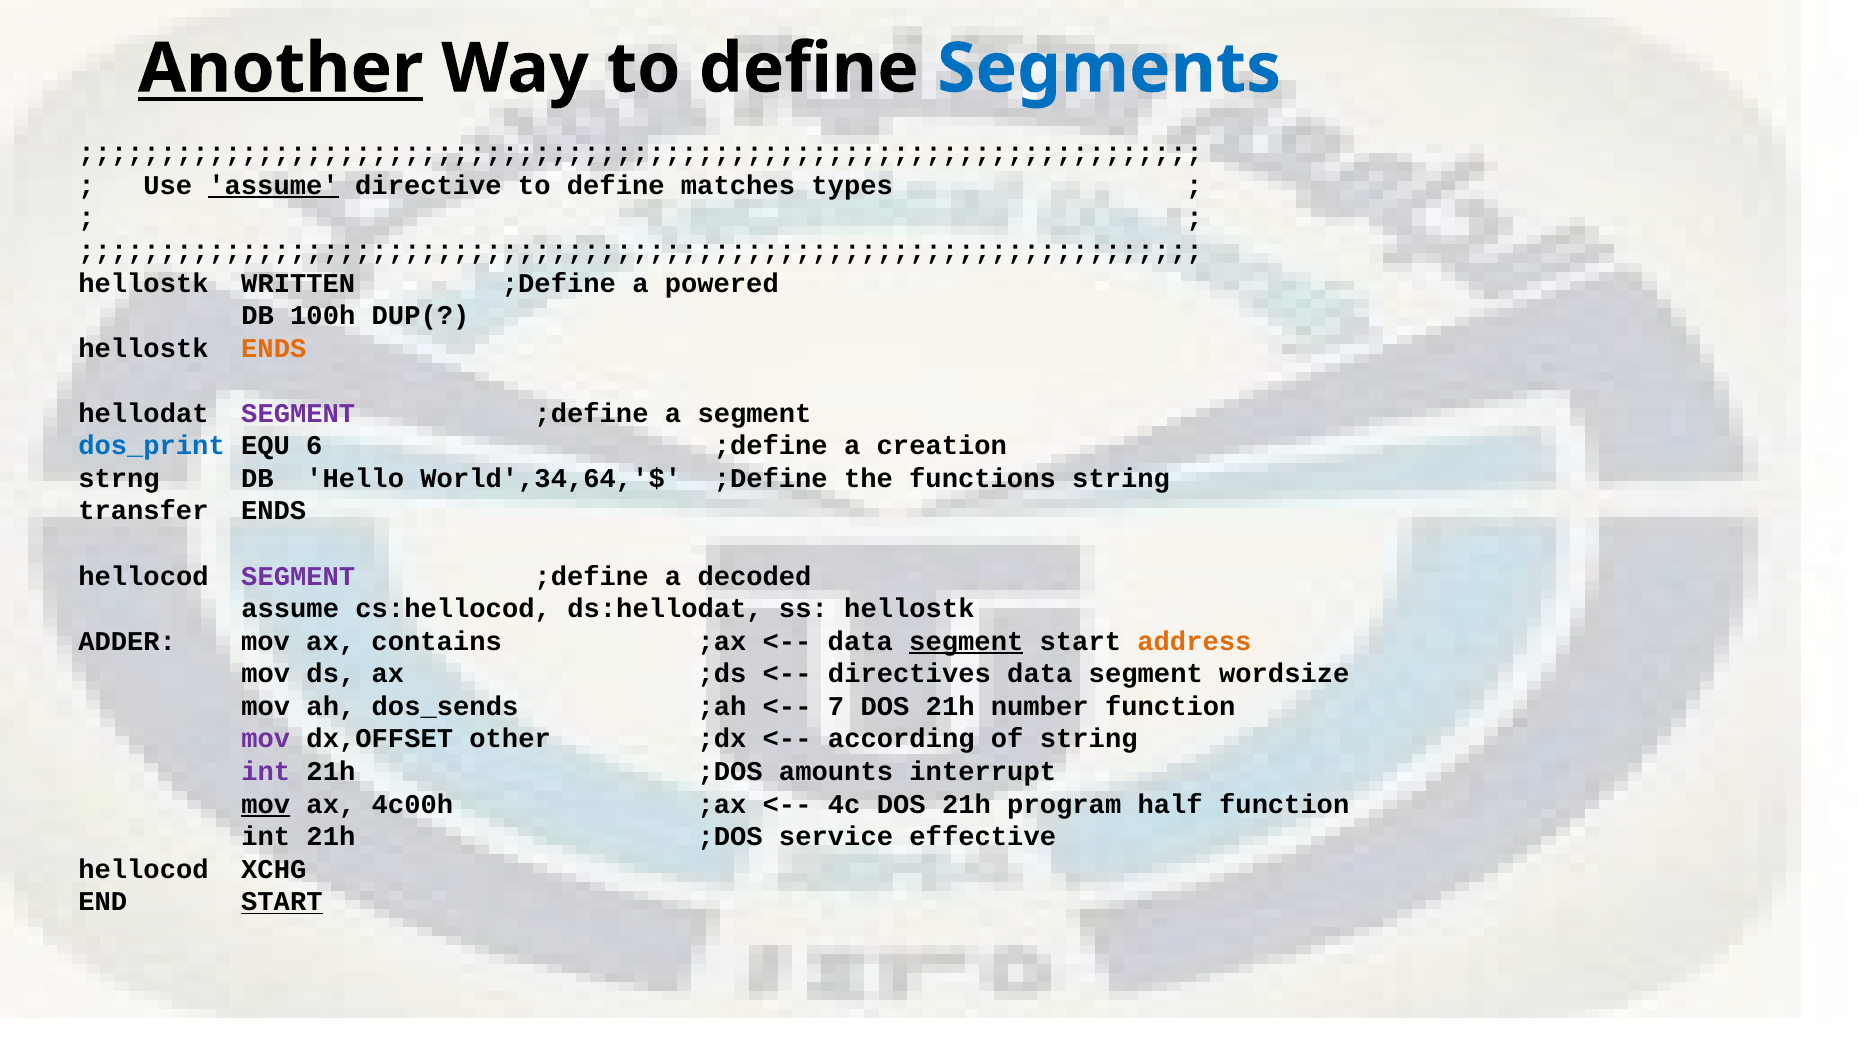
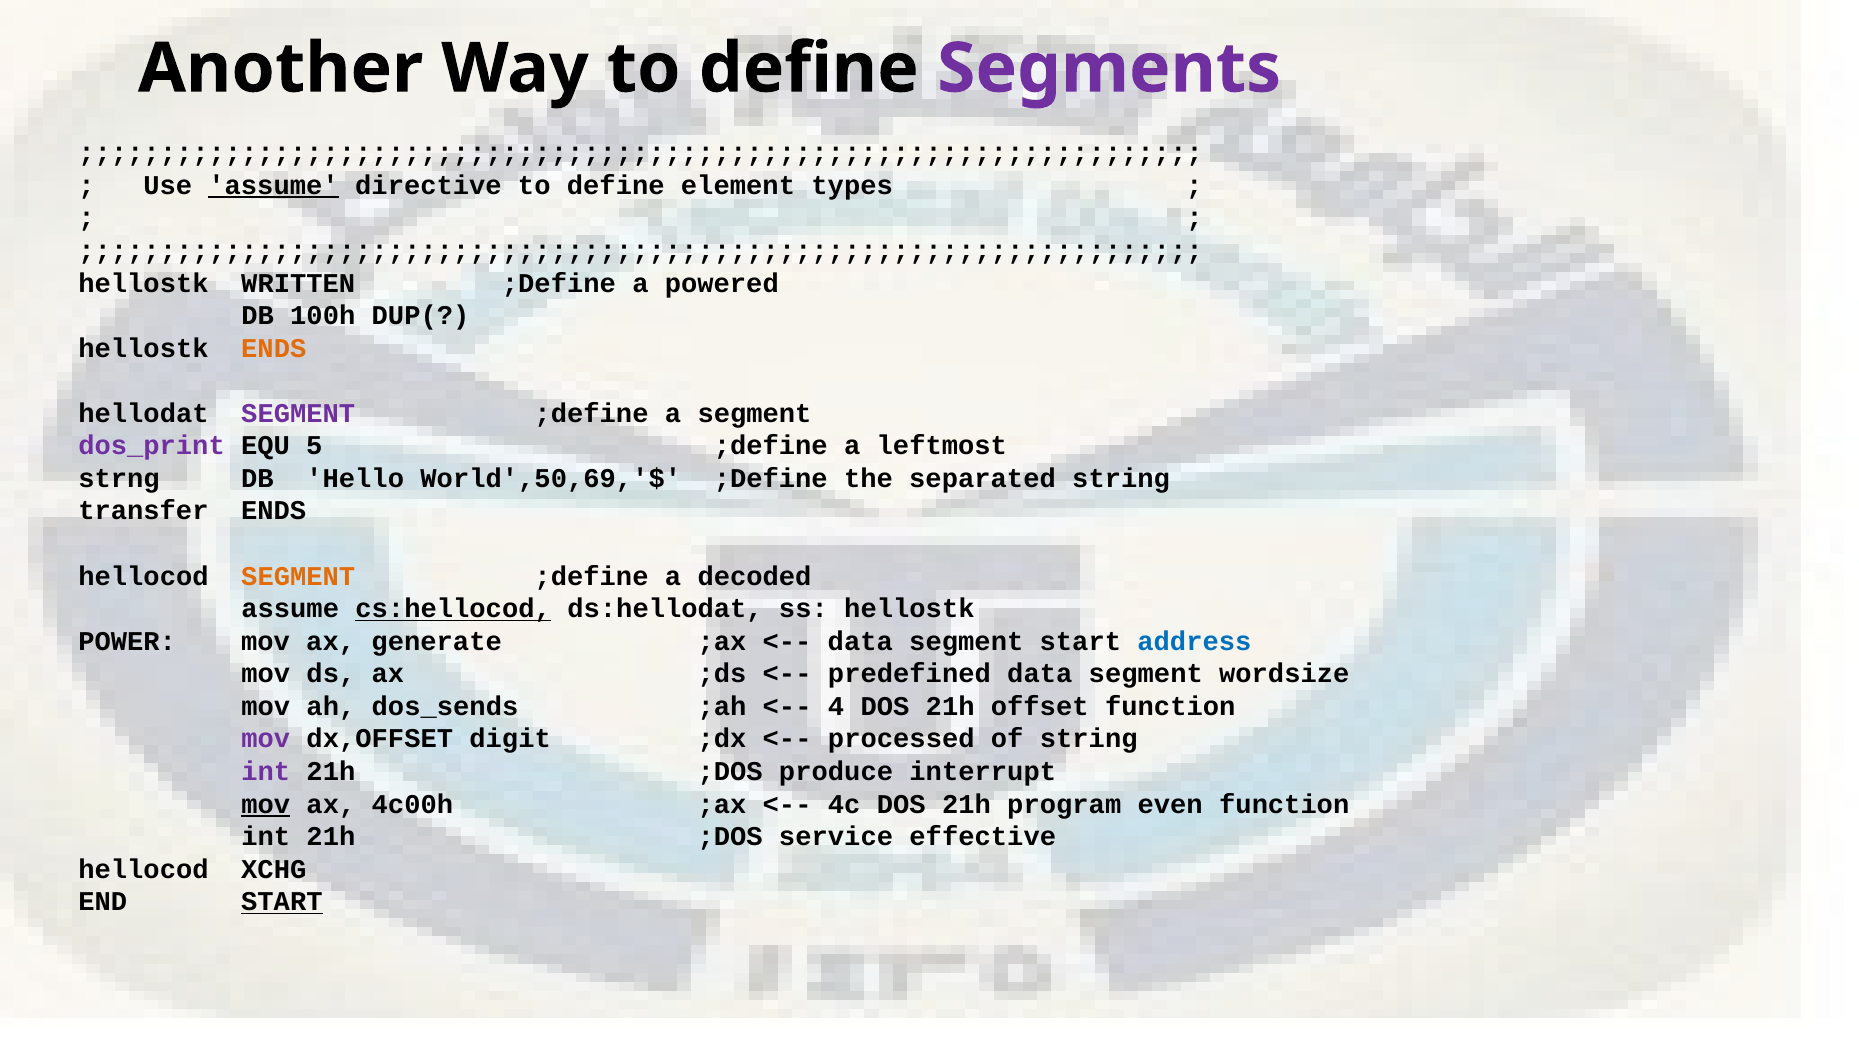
Another underline: present -> none (281, 69)
Segments colour: blue -> purple (1109, 69)
matches: matches -> element (738, 185)
dos_print colour: blue -> purple (152, 446)
6: 6 -> 5 (314, 446)
creation: creation -> leftmost (942, 446)
World',34,64,'$: World',34,64,'$ -> World',50,69,'$ (551, 478)
functions: functions -> separated (983, 478)
SEGMENT colour: purple -> orange (298, 576)
cs:hellocod underline: none -> present (453, 609)
ADDER: ADDER -> POWER (127, 641)
contains: contains -> generate (437, 641)
segment underline: present -> none (966, 641)
address colour: orange -> blue (1194, 641)
directives: directives -> predefined (909, 674)
7: 7 -> 4 (836, 706)
number: number -> offset (1040, 706)
other: other -> digit (510, 739)
according: according -> processed (901, 739)
amounts: amounts -> produce (836, 771)
half: half -> even (1170, 804)
